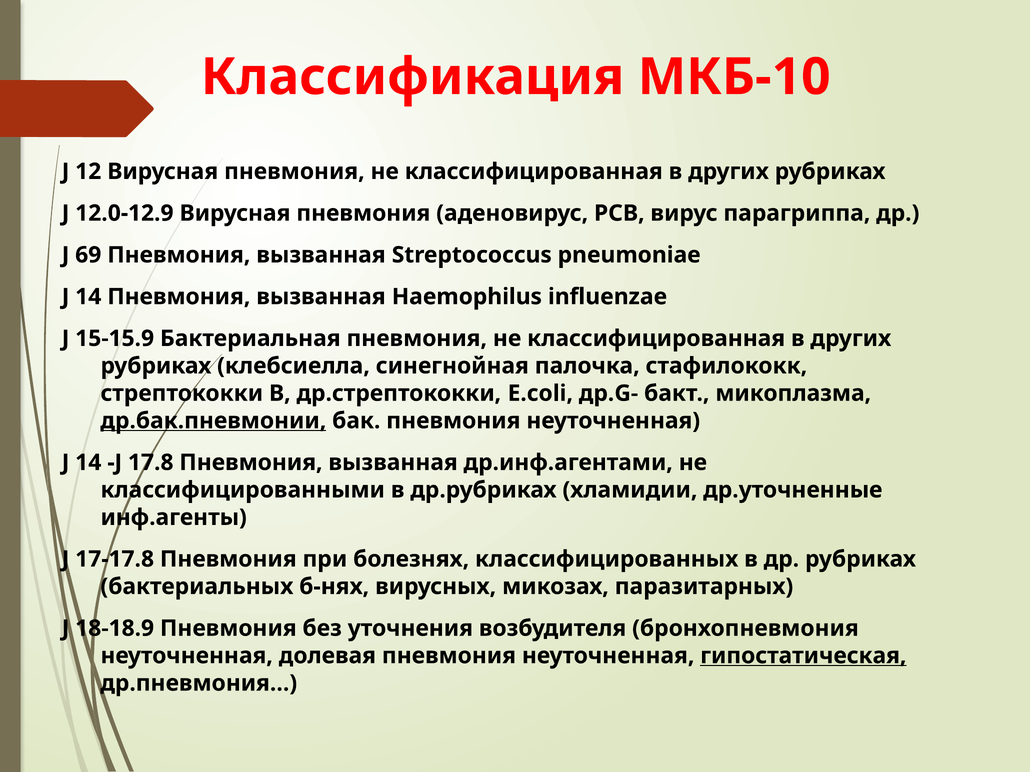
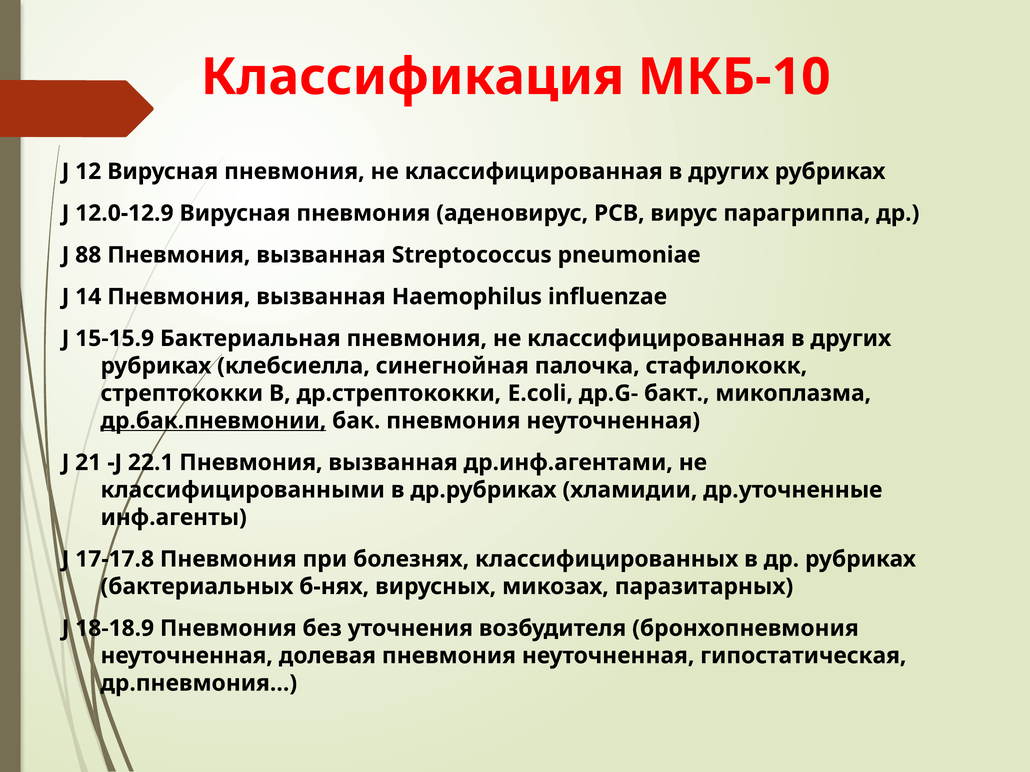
69: 69 -> 88 (88, 255)
14: 14 -> 21 (88, 463)
17.8: 17.8 -> 22.1 (151, 463)
гипостатическая underline: present -> none (803, 656)
